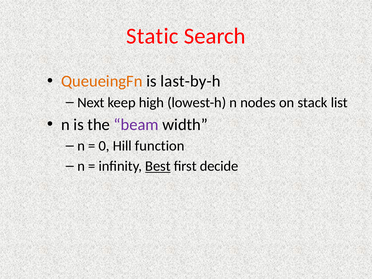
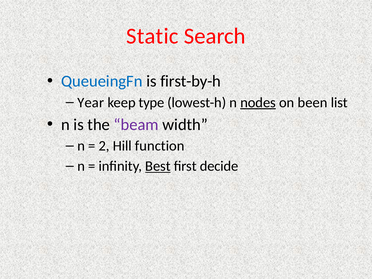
QueueingFn colour: orange -> blue (102, 81)
last-by-h: last-by-h -> first-by-h (191, 81)
Next: Next -> Year (91, 102)
high: high -> type (152, 102)
nodes underline: none -> present (258, 102)
stack: stack -> been (312, 102)
0: 0 -> 2 (104, 146)
